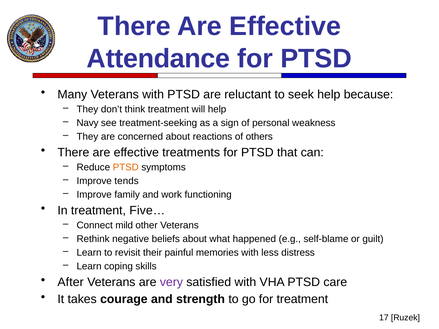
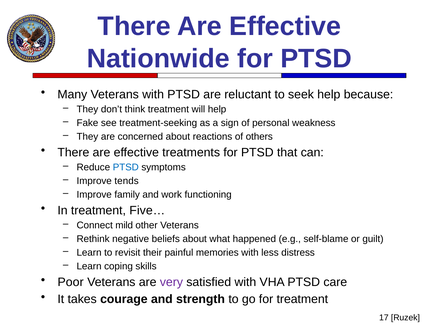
Attendance: Attendance -> Nationwide (158, 59)
Navy: Navy -> Fake (87, 123)
PTSD colour: orange -> blue (126, 167)
After: After -> Poor (71, 282)
